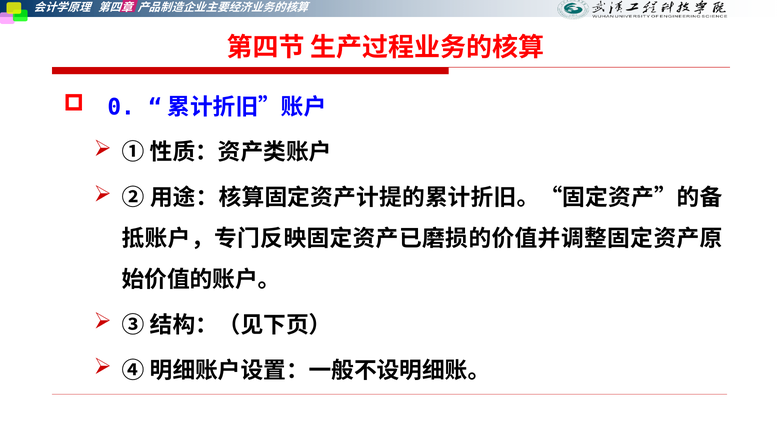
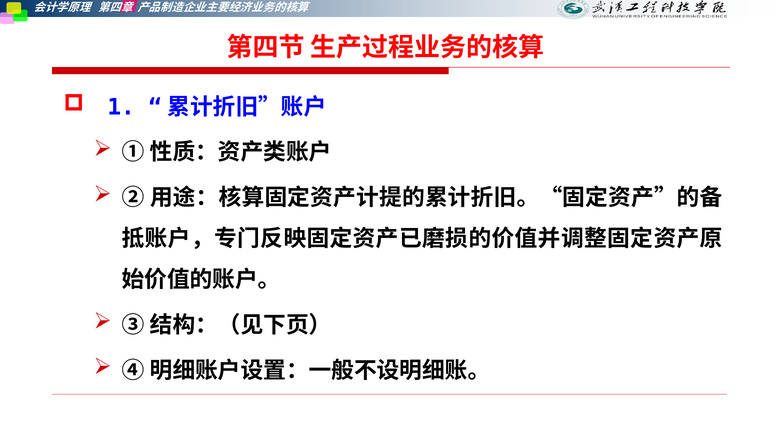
0: 0 -> 1 (121, 107)
